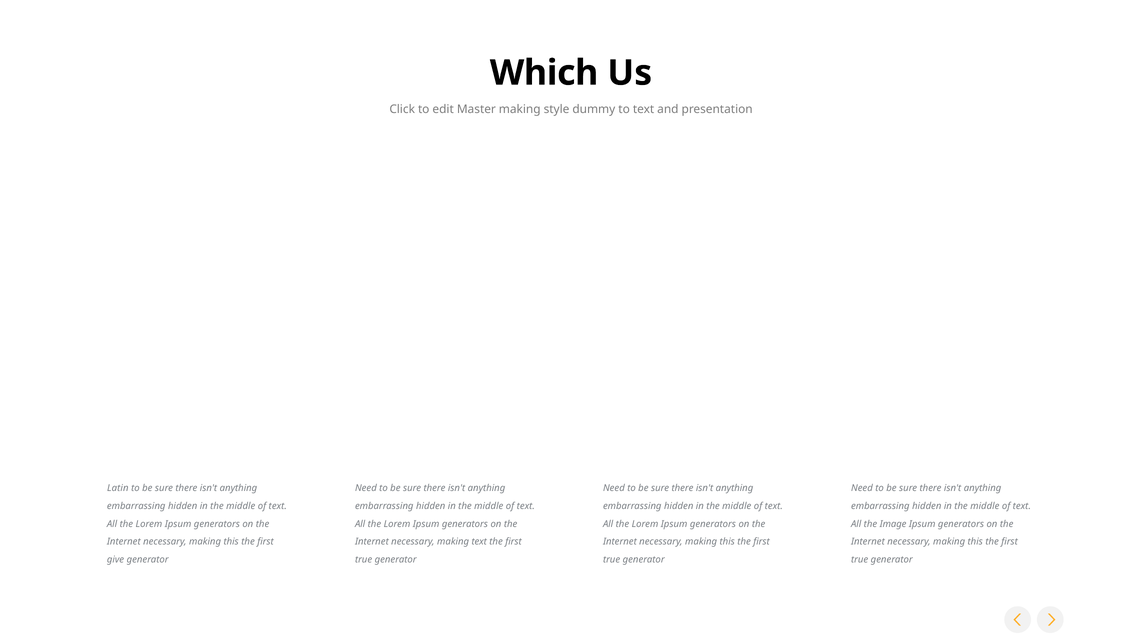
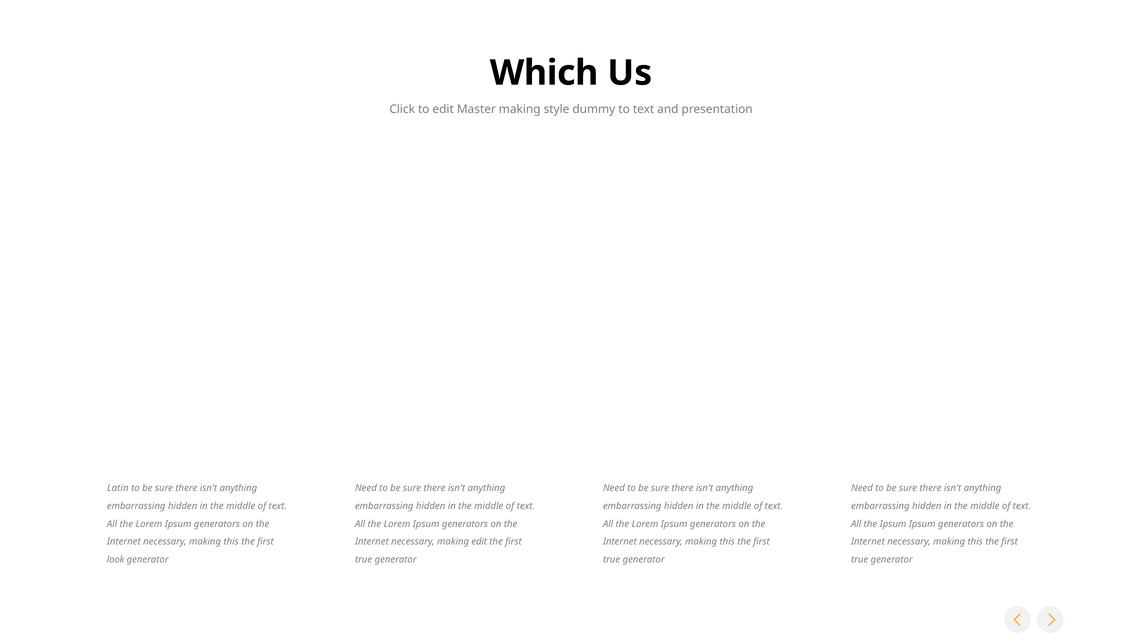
the Image: Image -> Ipsum (893, 524)
making text: text -> edit (479, 542)
give: give -> look (116, 560)
